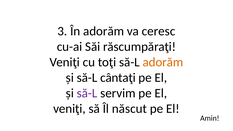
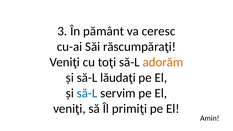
În adorăm: adorăm -> pământ (104, 31)
cântaţi: cântaţi -> lăudaţi (118, 78)
să-L colour: purple -> blue (87, 93)
născut: născut -> primiţi (129, 109)
